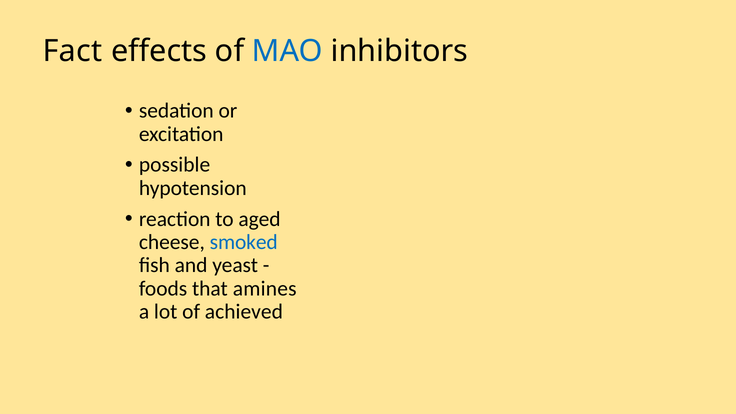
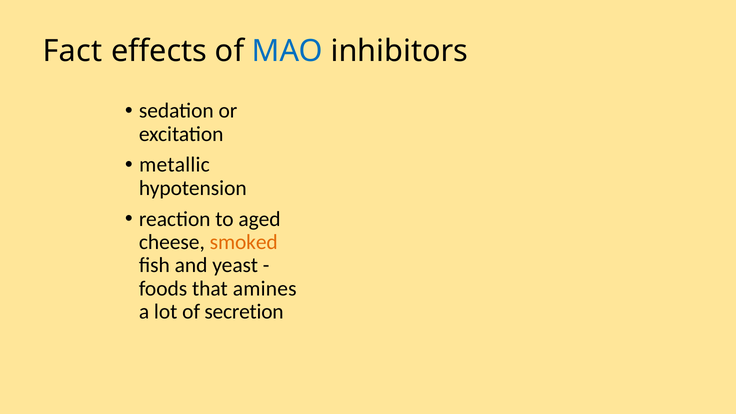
possible: possible -> metallic (174, 165)
smoked colour: blue -> orange (244, 242)
achieved: achieved -> secretion (244, 312)
